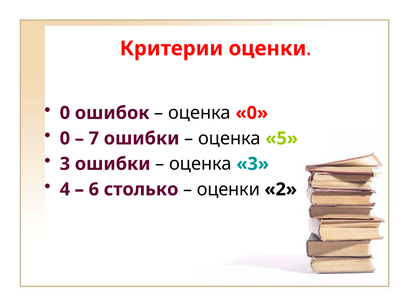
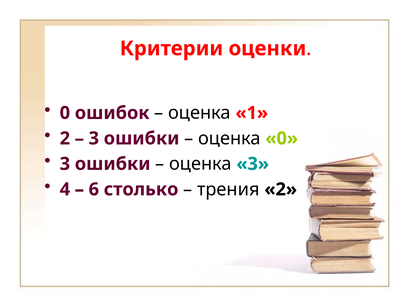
оценка 0: 0 -> 1 (252, 113)
0: 0 -> 2 (65, 138)
7: 7 -> 3 (94, 138)
оценка 5: 5 -> 0 (282, 138)
оценки: оценки -> трения (228, 189)
